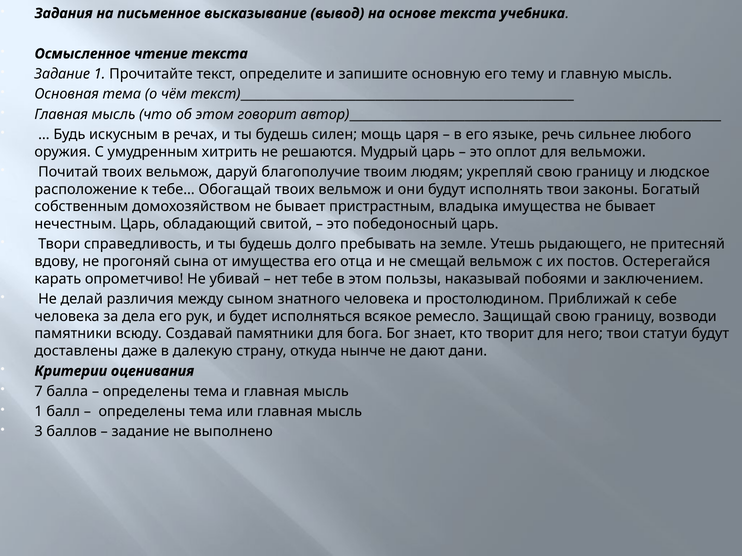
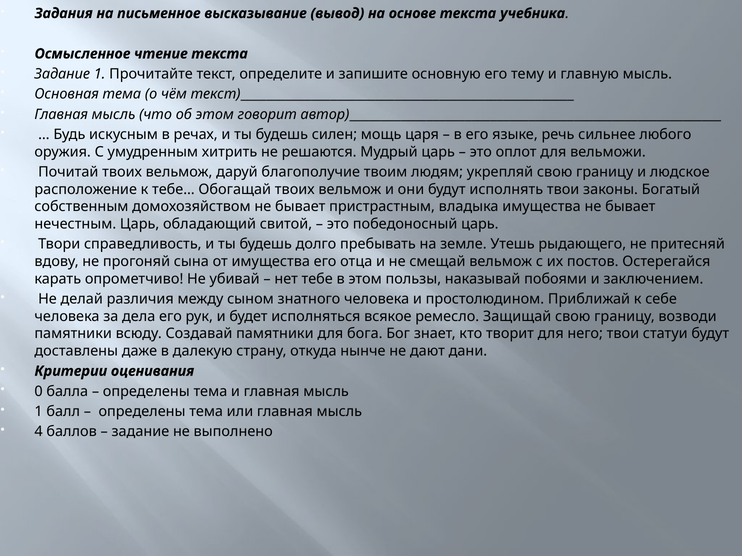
7: 7 -> 0 (39, 392)
3: 3 -> 4 (39, 432)
